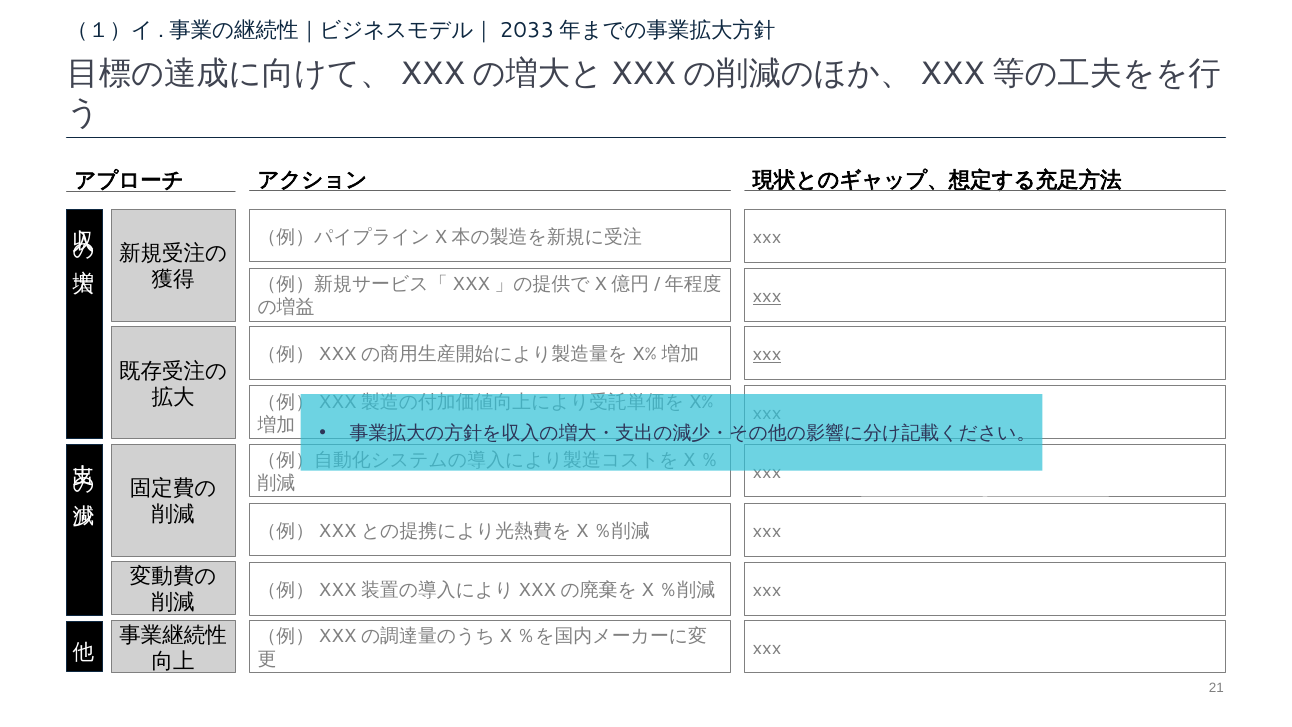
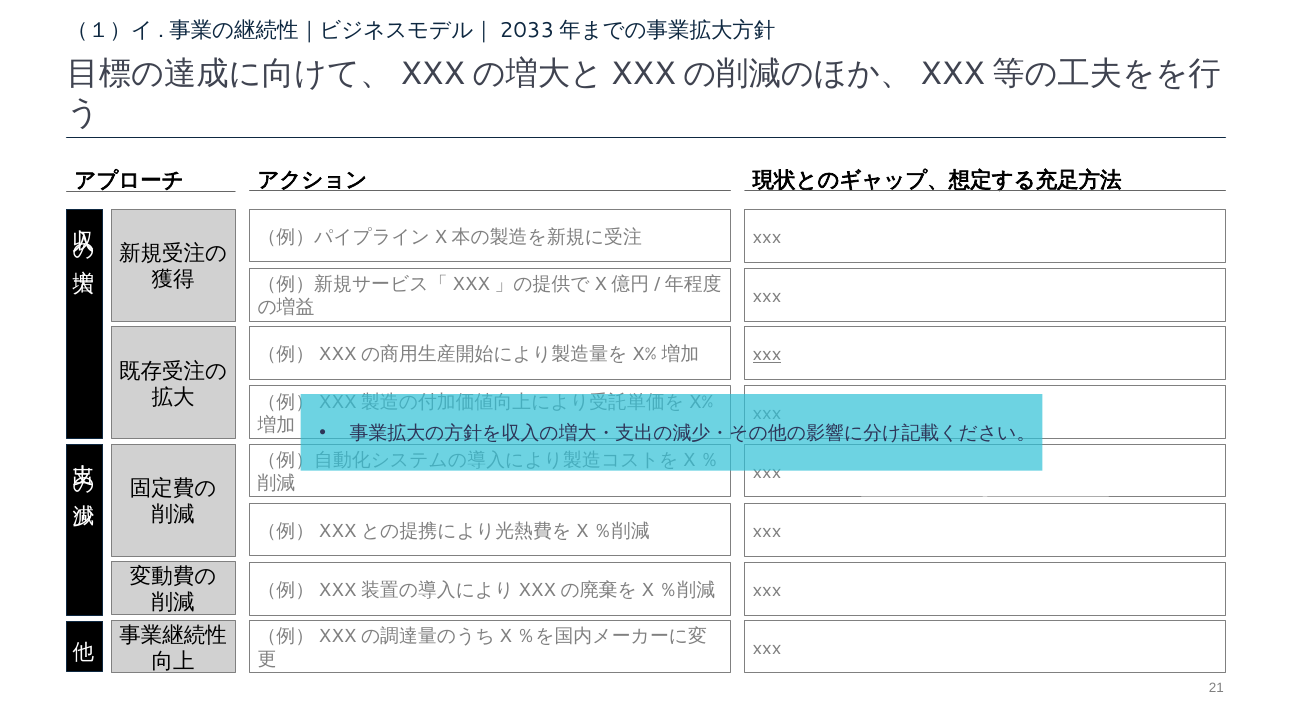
xxx underline: present -> none (767, 296)
